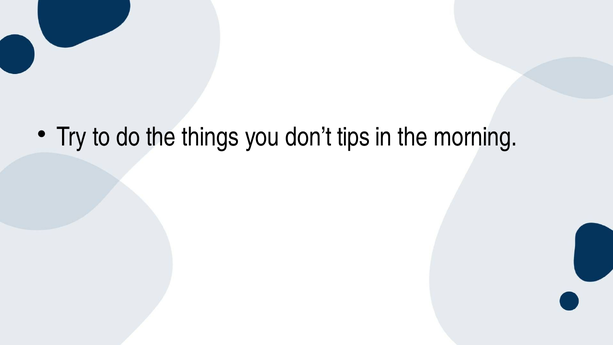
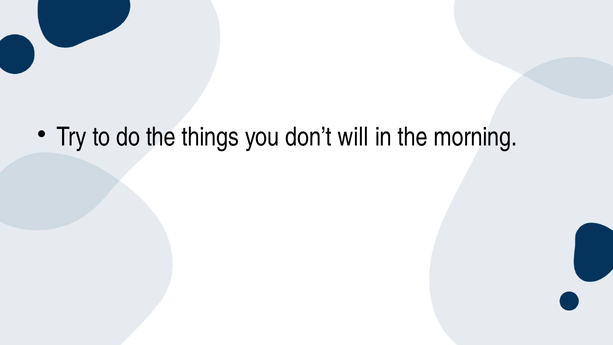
tips: tips -> will (353, 137)
